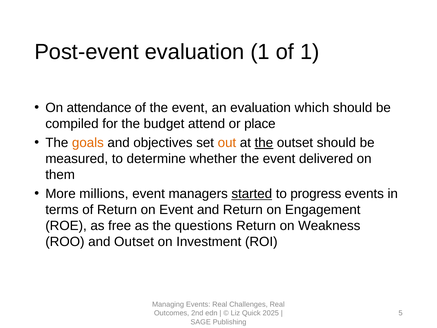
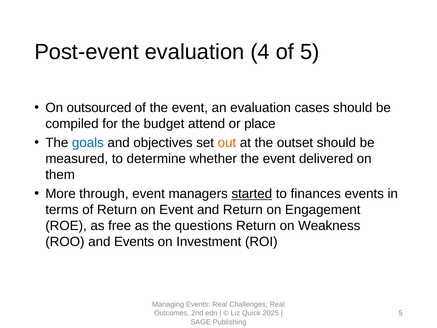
evaluation 1: 1 -> 4 (260, 52)
of 1: 1 -> 5 (310, 52)
attendance: attendance -> outsourced (99, 108)
which: which -> cases (312, 108)
goals colour: orange -> blue (88, 143)
the underline: present -> none (264, 143)
millions: millions -> through (104, 194)
progress: progress -> finances (316, 194)
and Outset: Outset -> Events (134, 242)
